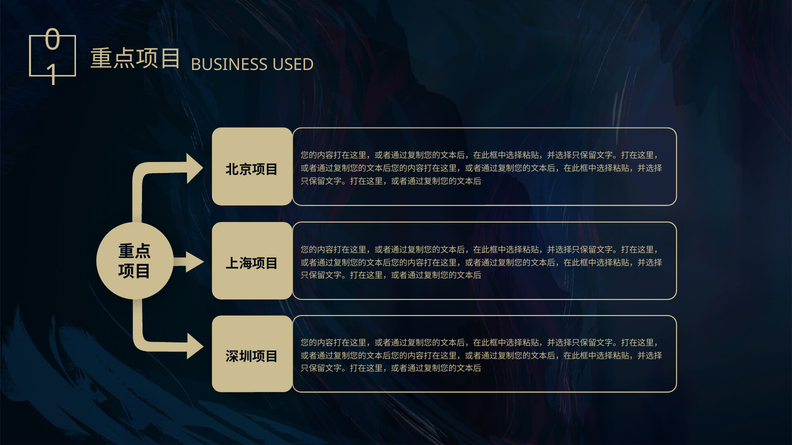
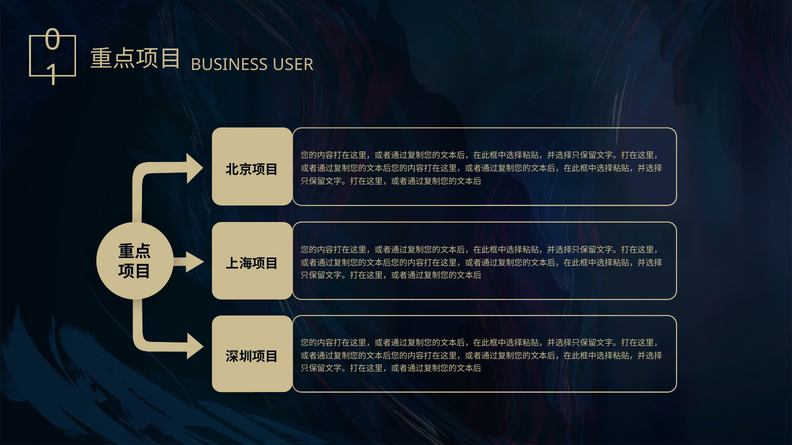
USED: USED -> USER (293, 65)
